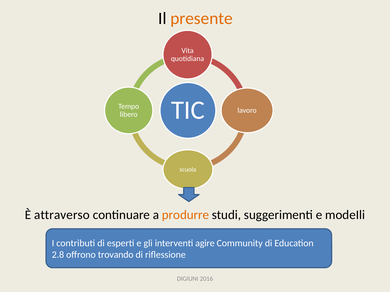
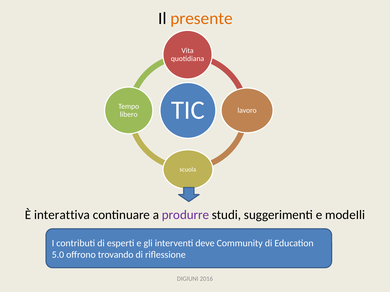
attraverso: attraverso -> interattiva (62, 215)
produrre colour: orange -> purple (185, 215)
agire: agire -> deve (205, 243)
2.8: 2.8 -> 5.0 (58, 255)
